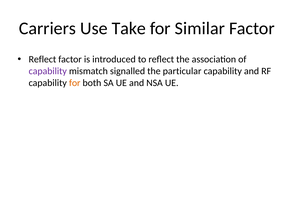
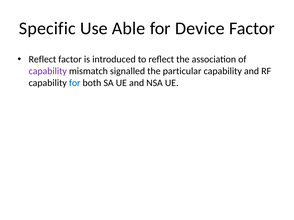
Carriers: Carriers -> Specific (47, 28)
Take: Take -> Able (129, 28)
Similar: Similar -> Device (200, 28)
for colour: orange -> blue (75, 83)
